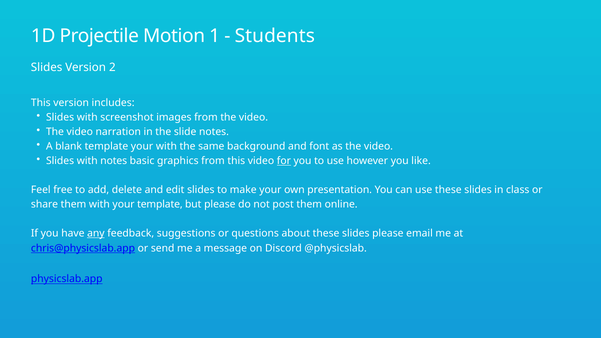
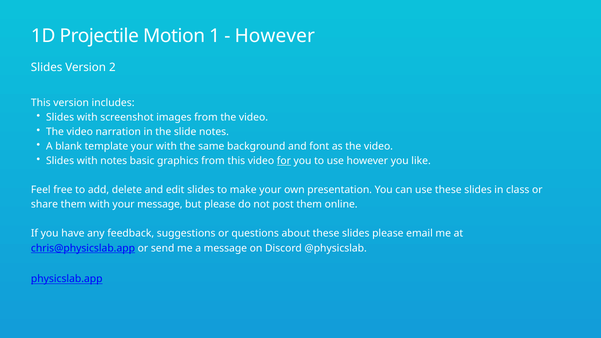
Students: Students -> However (275, 36)
your template: template -> message (160, 204)
any underline: present -> none (96, 233)
